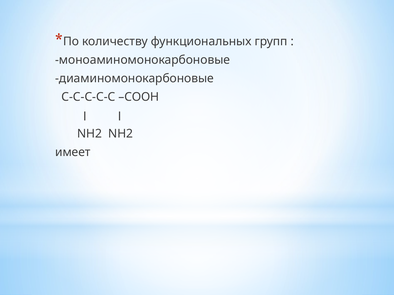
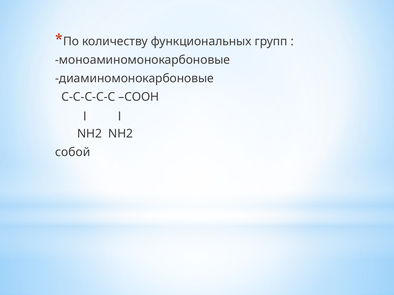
имеет: имеет -> собой (73, 152)
